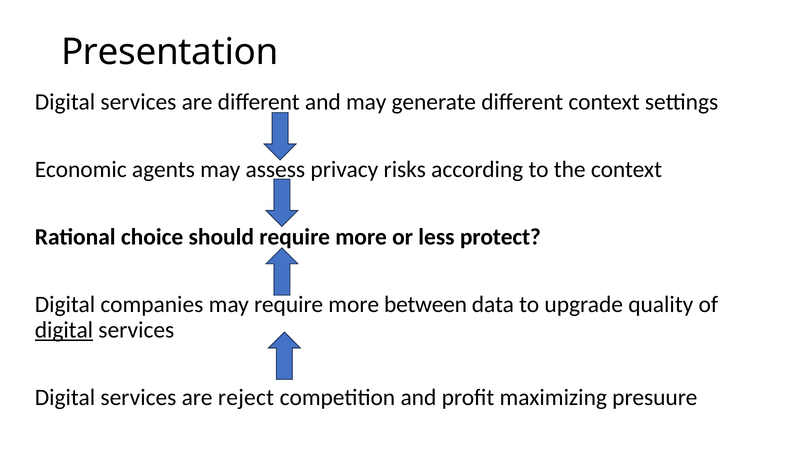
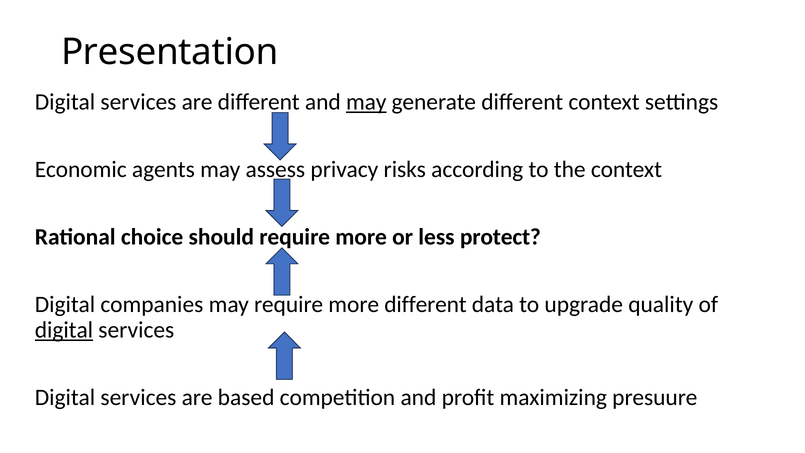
may underline: none -> present (366, 102)
more between: between -> different (425, 305)
reject: reject -> based (246, 397)
